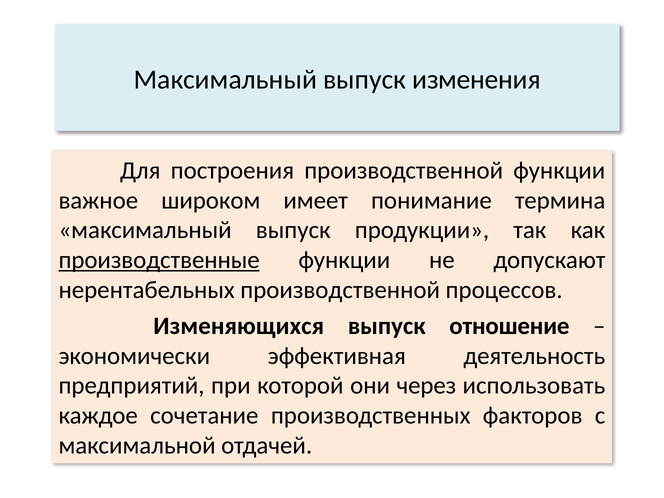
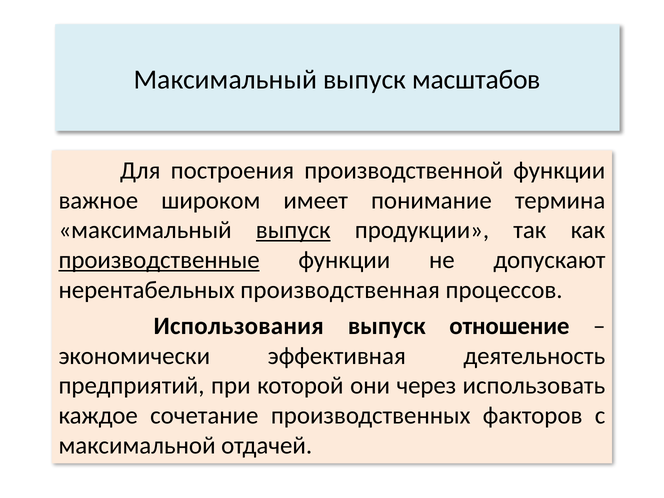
изменения: изменения -> масштабов (477, 79)
выпуск underline: none -> present (293, 230)
нерентабельных производственной: производственной -> производственная (340, 290)
Изменяющихся: Изменяющихся -> Использования (239, 326)
